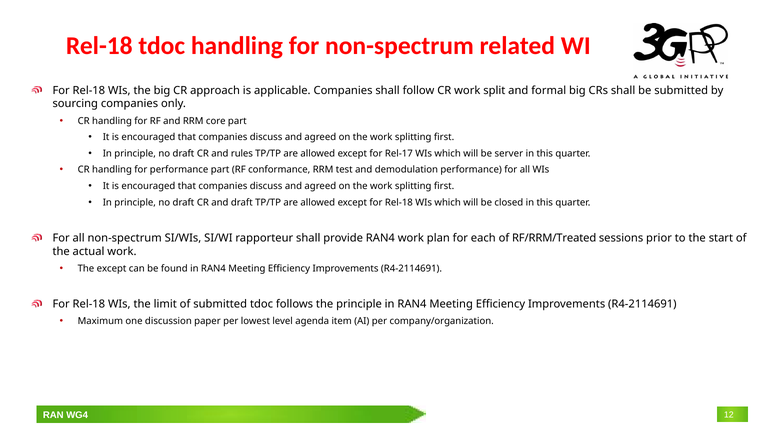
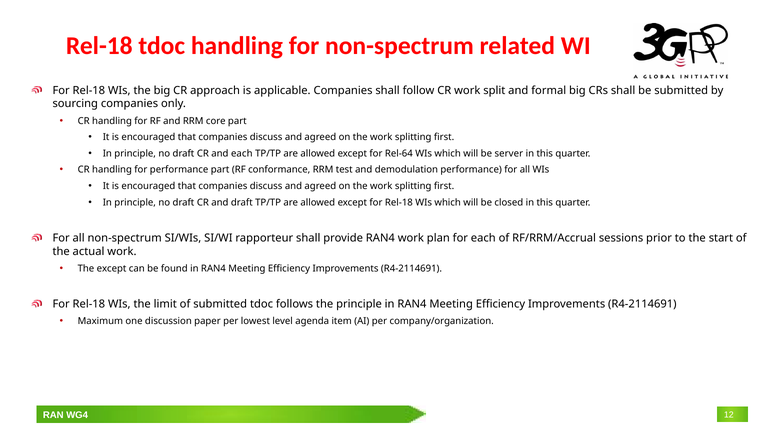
and rules: rules -> each (242, 153)
Rel-17: Rel-17 -> Rel-64 (399, 153)
RF/RRM/Treated: RF/RRM/Treated -> RF/RRM/Accrual (554, 238)
